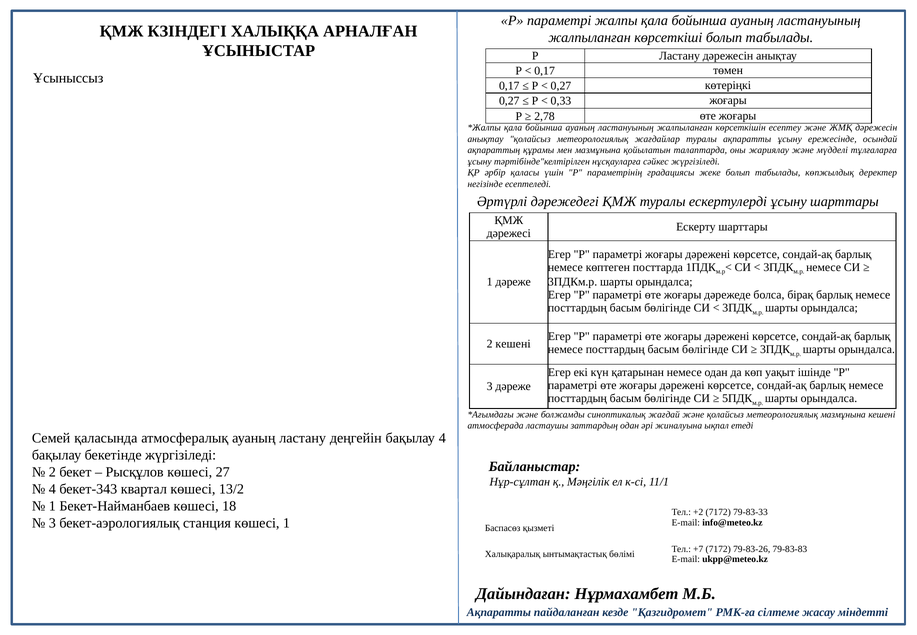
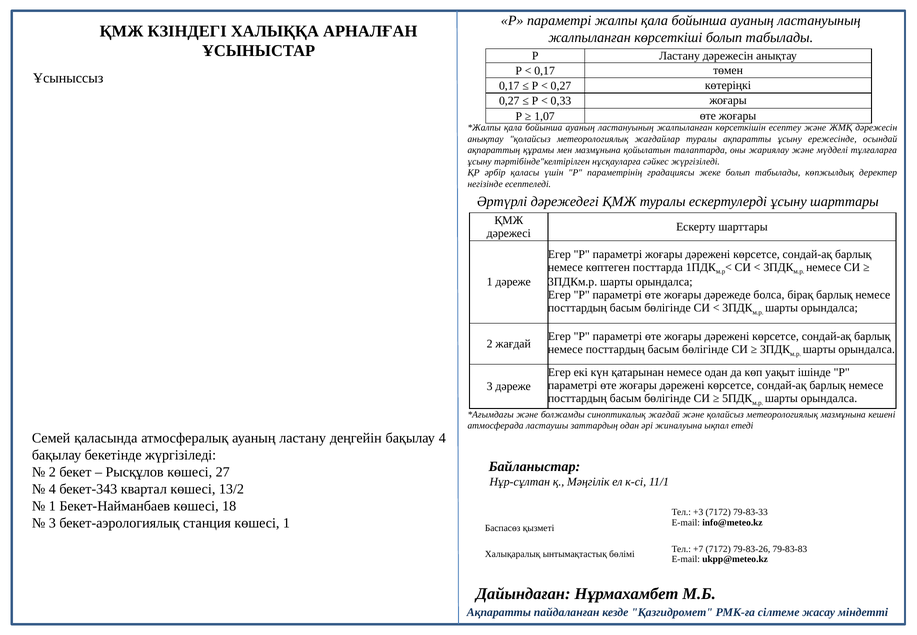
2,78: 2,78 -> 1,07 (545, 116)
2 кешені: кешені -> жағдай (513, 344)
+2: +2 -> +3 (698, 512)
